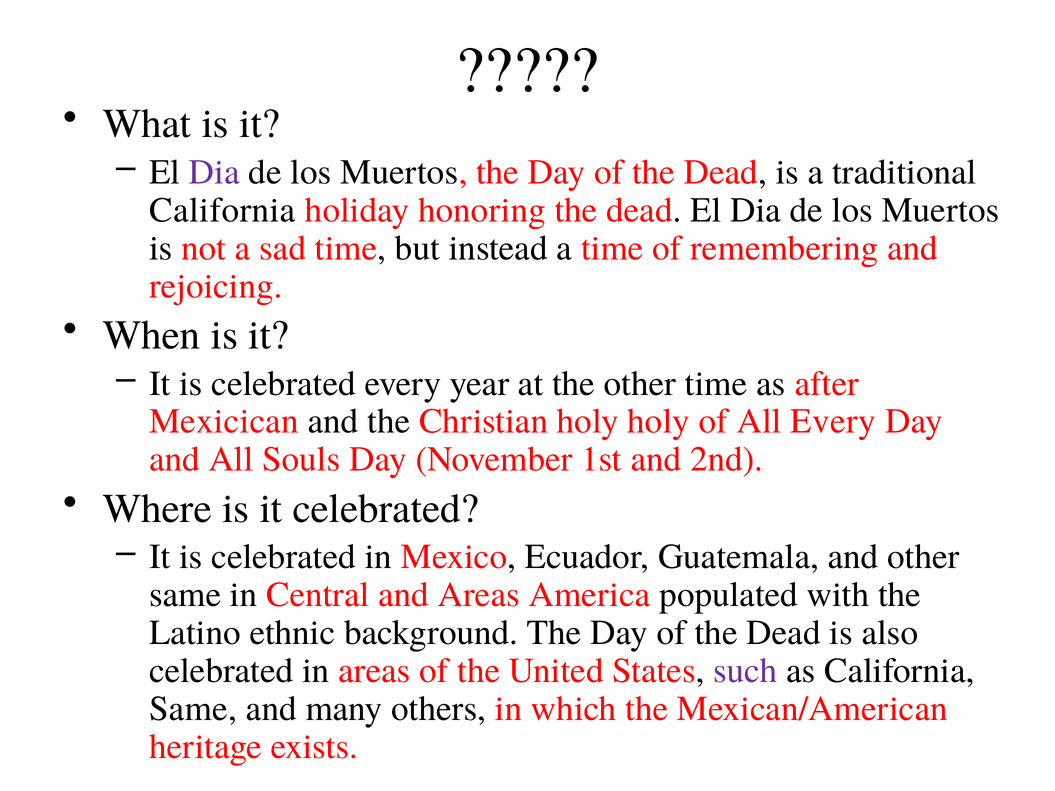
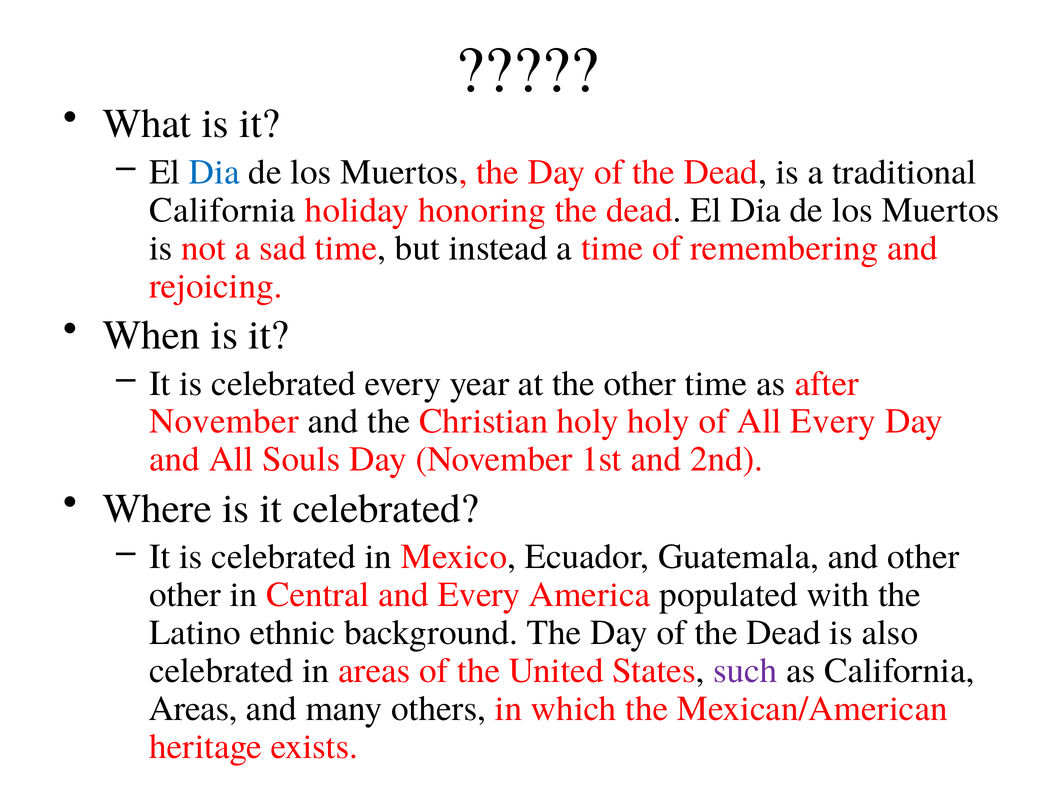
Dia colour: purple -> blue (214, 172)
Mexicican: Mexicican -> November (224, 421)
same: same -> other (185, 595)
and Areas: Areas -> Every (479, 595)
Same: Same -> Areas (193, 709)
